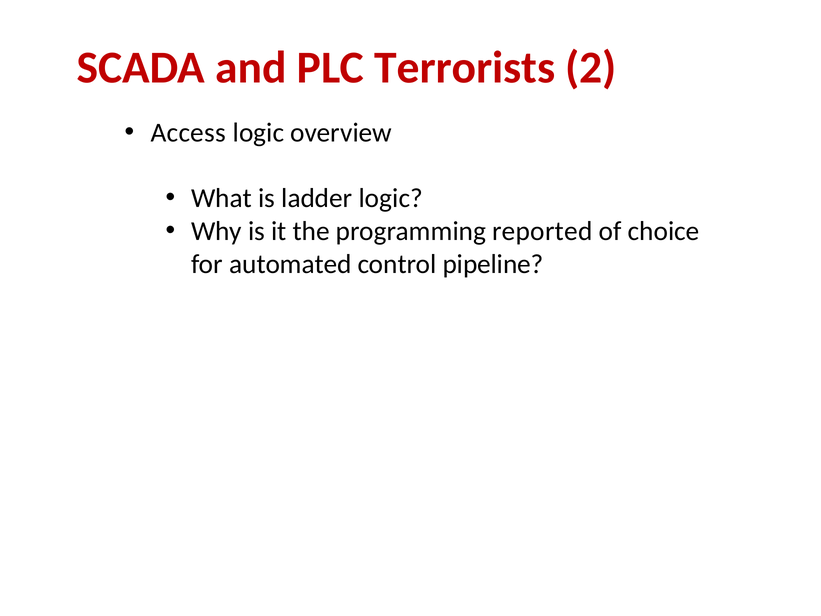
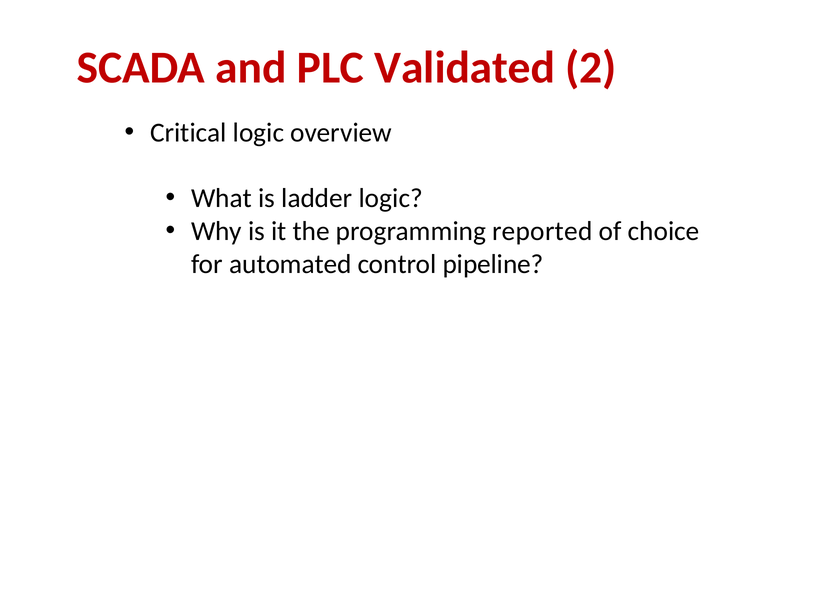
Terrorists: Terrorists -> Validated (465, 68)
Access: Access -> Critical (188, 133)
